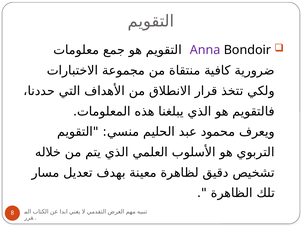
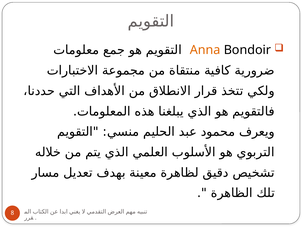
Anna colour: purple -> orange (205, 50)
